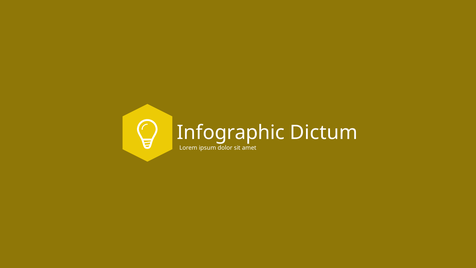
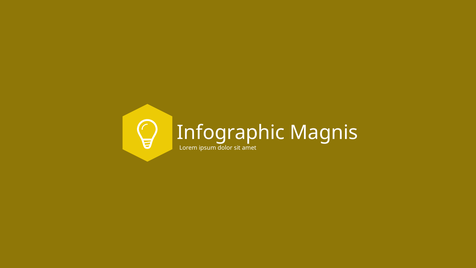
Dictum: Dictum -> Magnis (324, 132)
